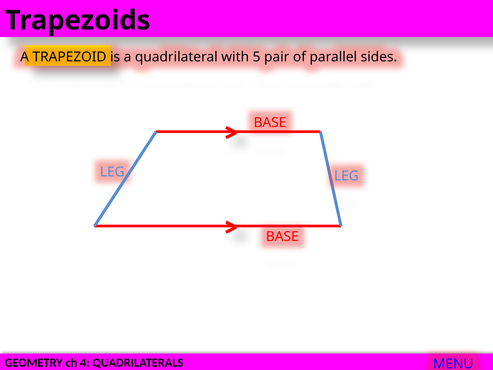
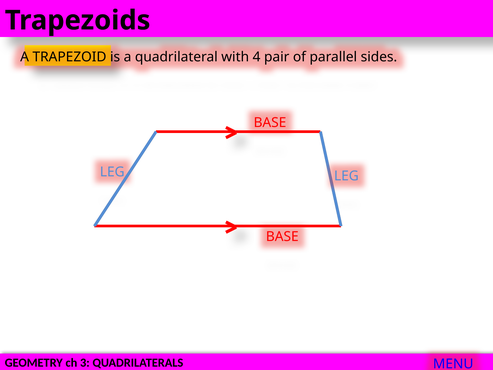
5: 5 -> 4 (257, 57)
4: 4 -> 3 (85, 362)
